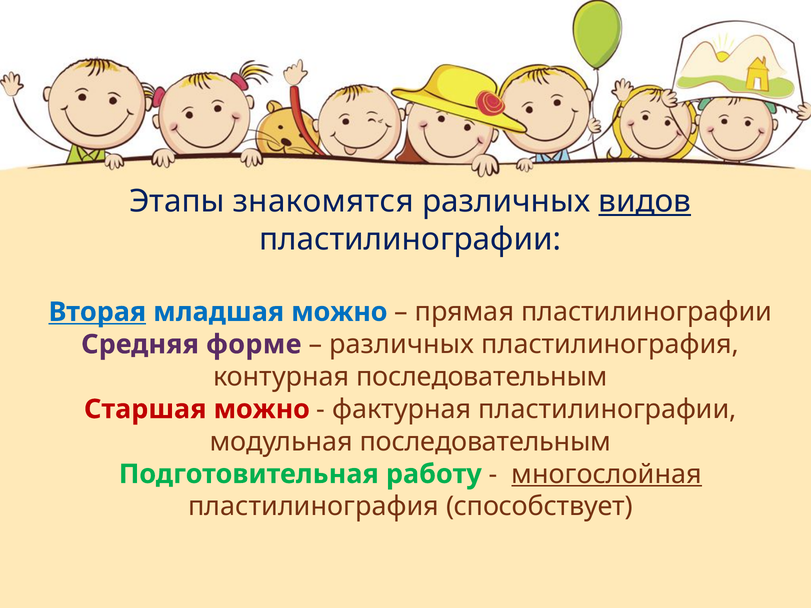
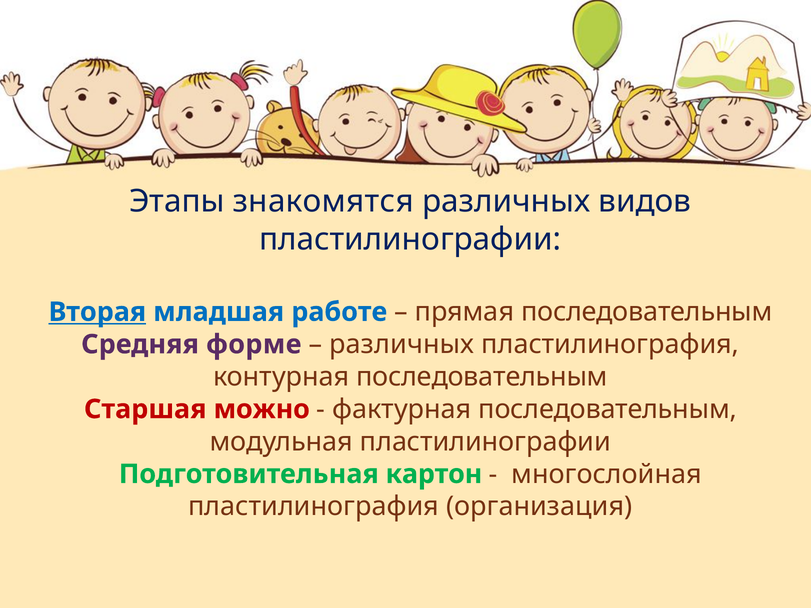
видов underline: present -> none (645, 202)
младшая можно: можно -> работе (339, 312)
прямая пластилинографии: пластилинографии -> последовательным (647, 312)
фактурная пластилинографии: пластилинографии -> последовательным (608, 409)
модульная последовательным: последовательным -> пластилинографии (485, 442)
работу: работу -> картон (434, 474)
многослойная underline: present -> none (607, 474)
способствует: способствует -> организация (539, 507)
